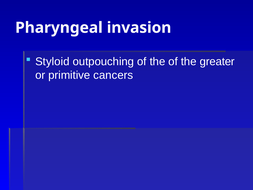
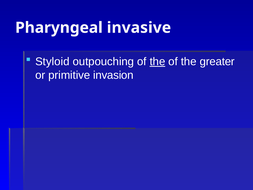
invasion: invasion -> invasive (139, 28)
the underline: none -> present (157, 62)
cancers: cancers -> invasion (113, 75)
